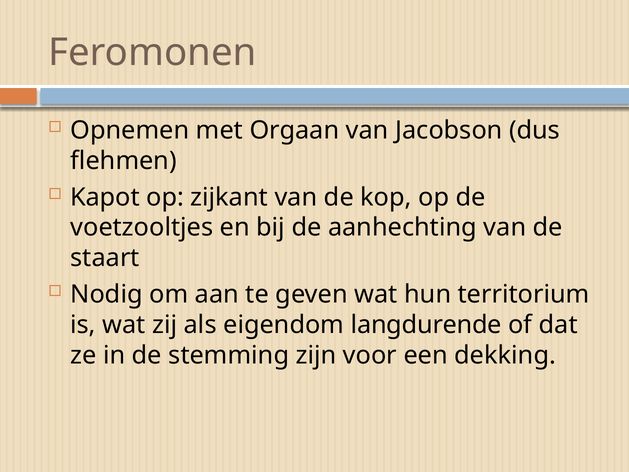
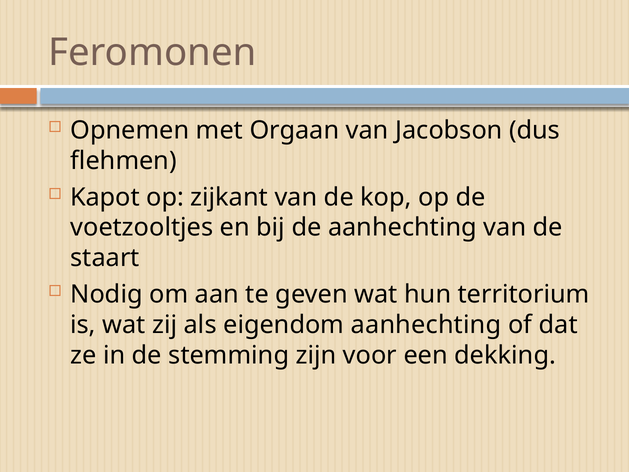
eigendom langdurende: langdurende -> aanhechting (426, 325)
